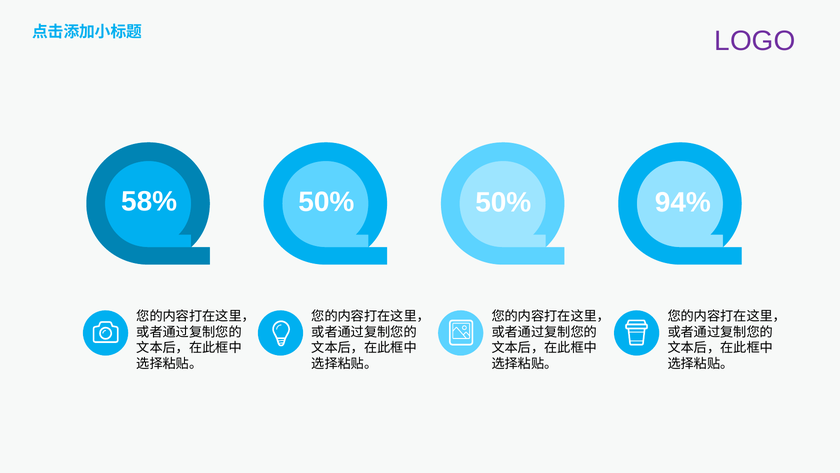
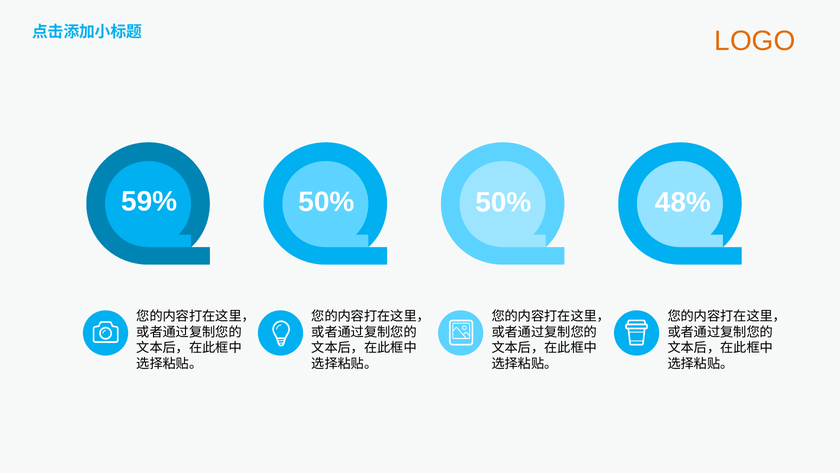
LOGO colour: purple -> orange (755, 41)
58%: 58% -> 59% (149, 201)
94%: 94% -> 48% (683, 202)
